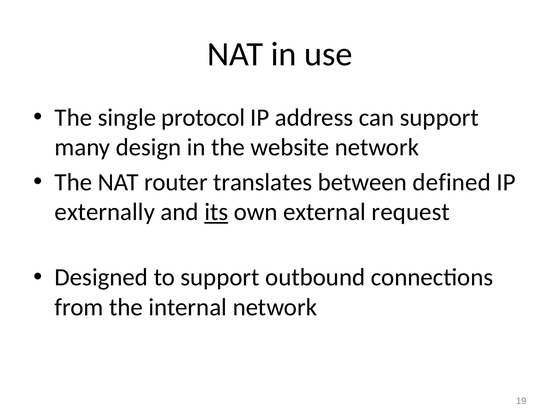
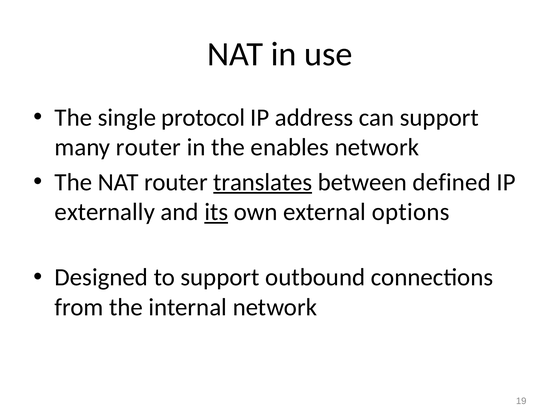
many design: design -> router (148, 147)
website: website -> enables (290, 147)
translates underline: none -> present (263, 182)
request: request -> options (411, 212)
